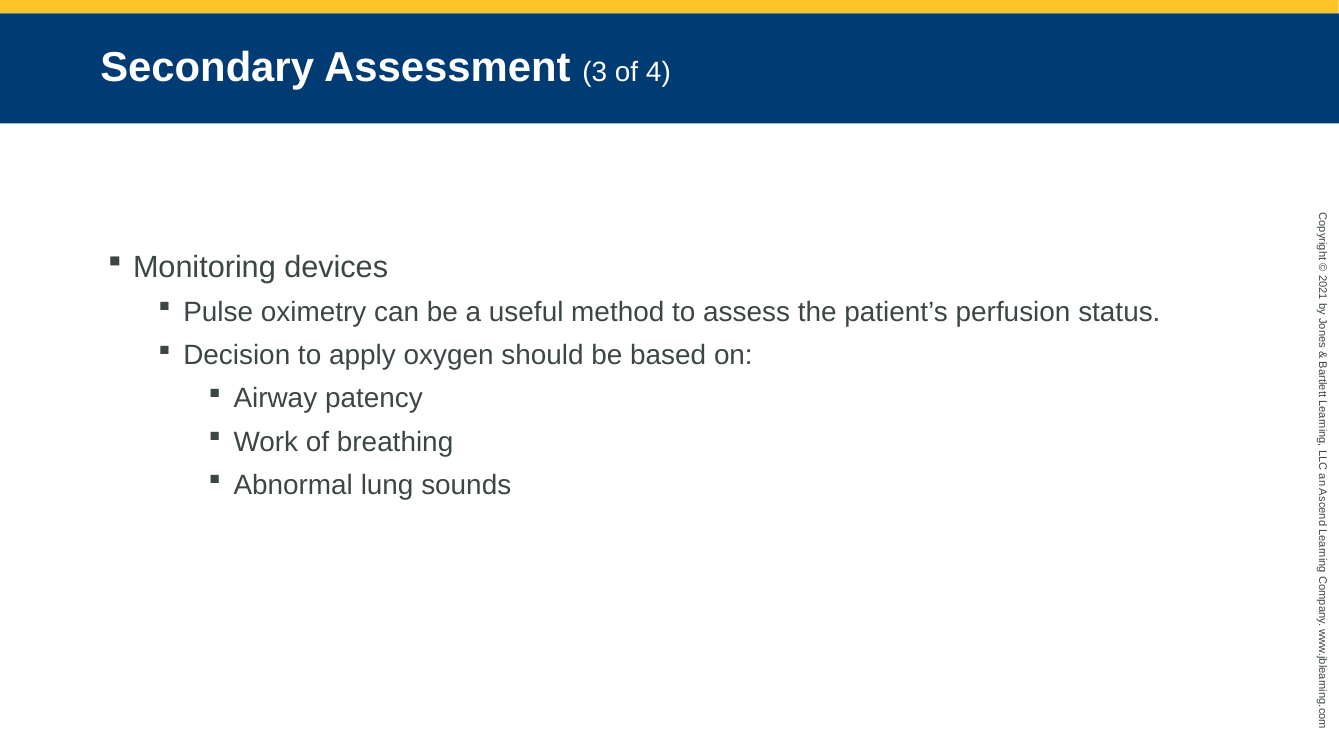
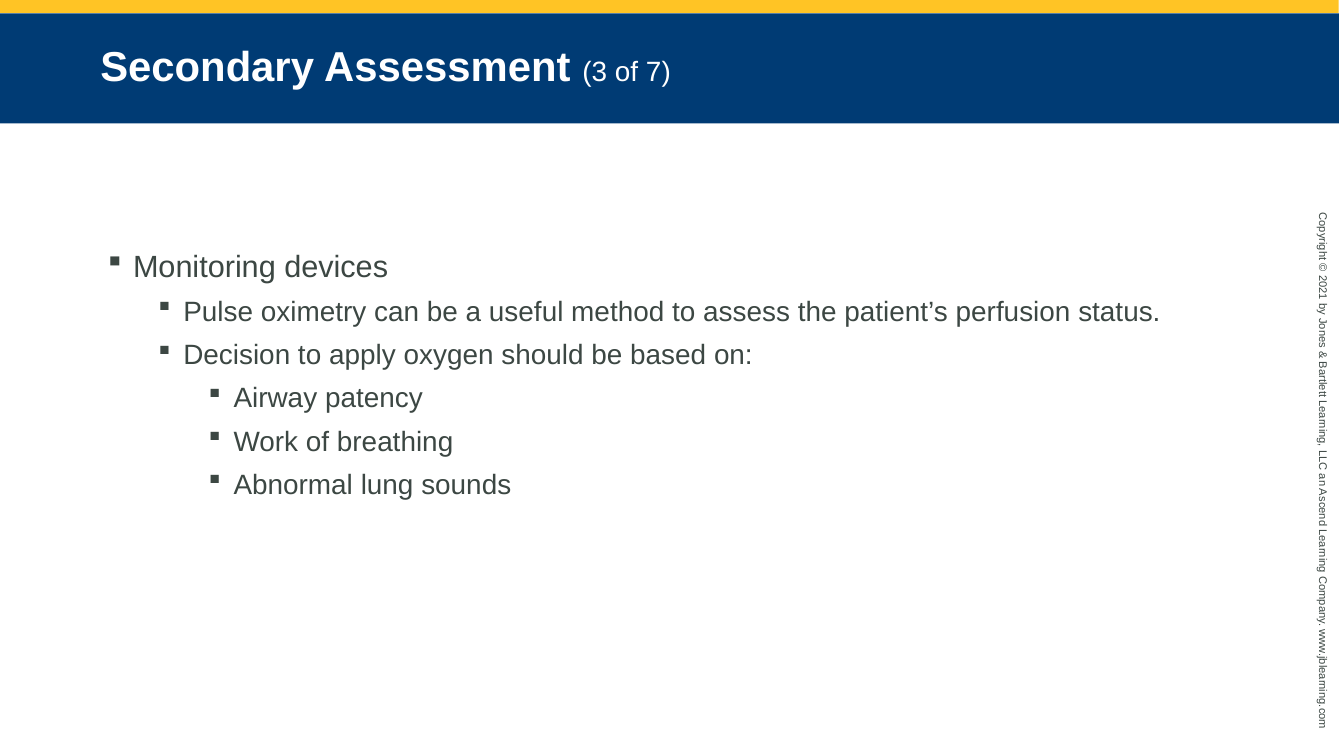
4: 4 -> 7 (658, 72)
